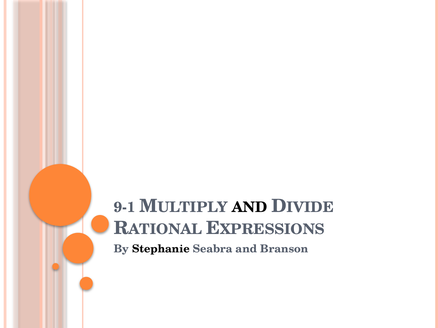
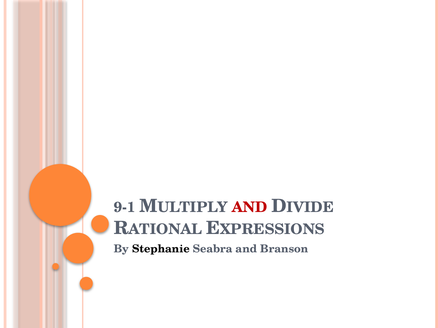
AND colour: black -> red (250, 208)
